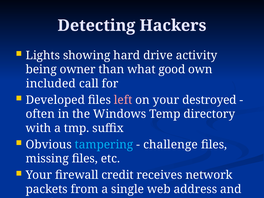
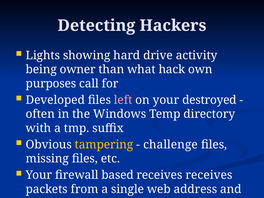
good: good -> hack (172, 69)
included: included -> purposes (51, 84)
tampering colour: light blue -> yellow (104, 145)
credit: credit -> based (118, 175)
receives network: network -> receives (209, 175)
